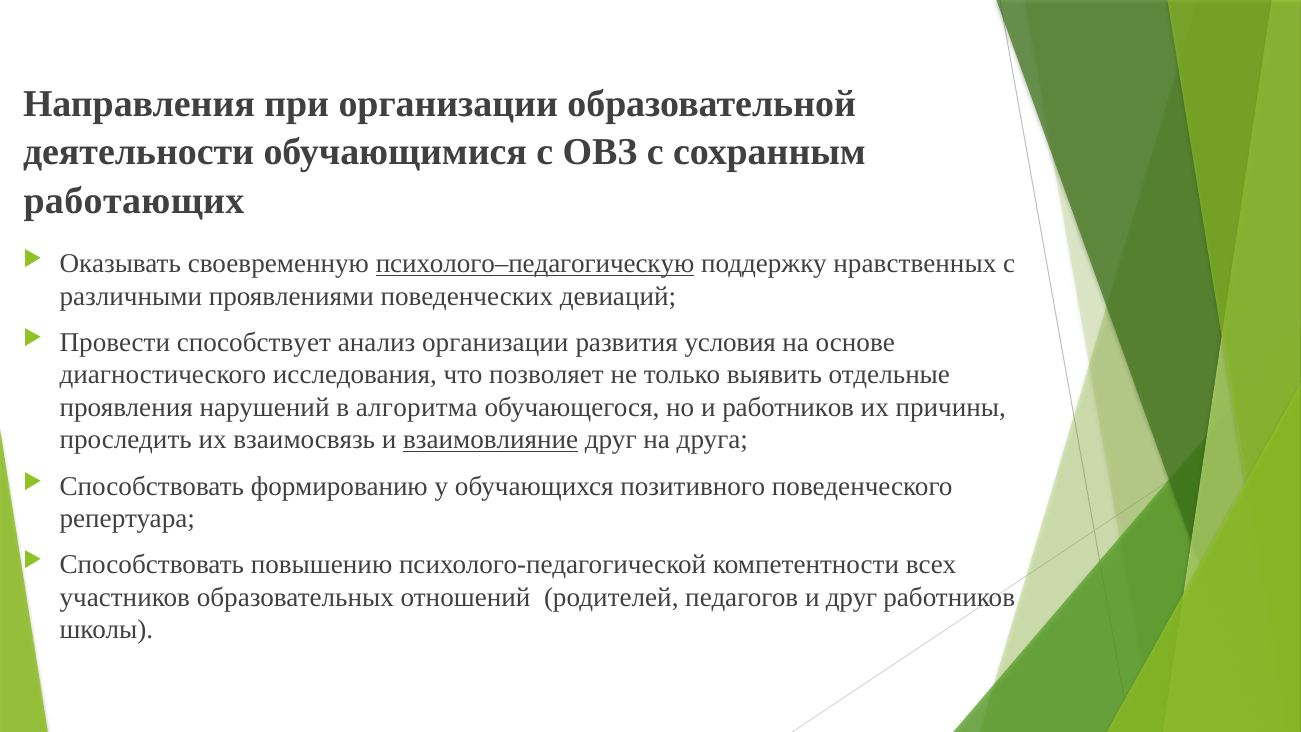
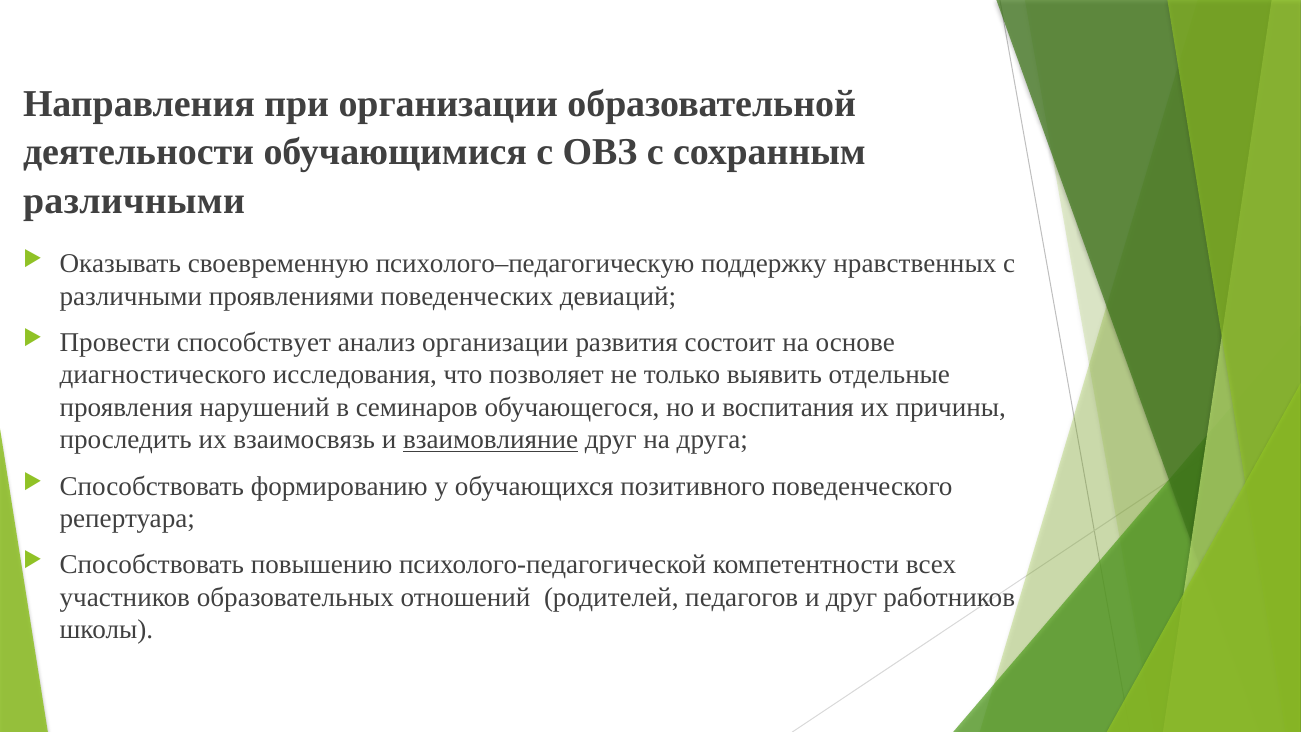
работающих: работающих -> различными (134, 201)
психолого–педагогическую underline: present -> none (535, 264)
условия: условия -> состоит (730, 342)
алгоритма: алгоритма -> семинаров (417, 407)
и работников: работников -> воспитания (788, 407)
